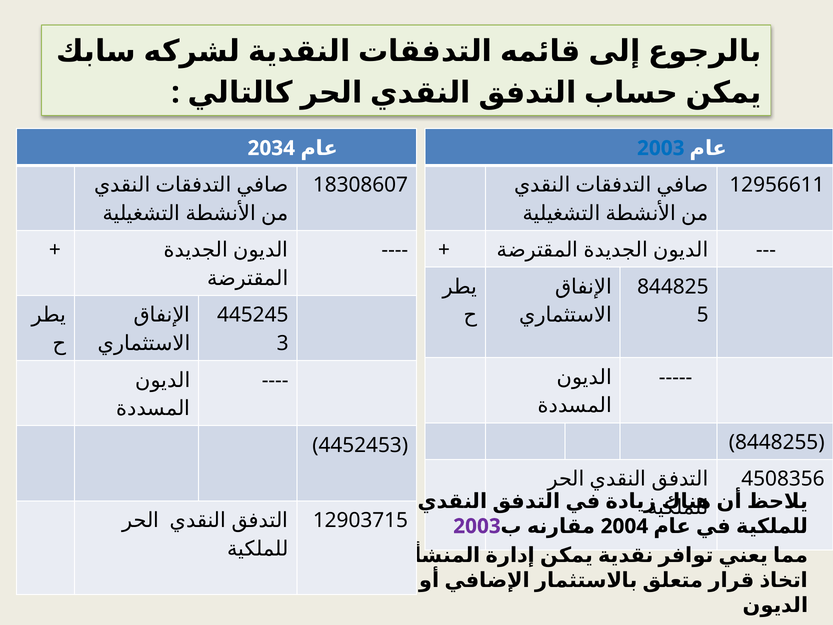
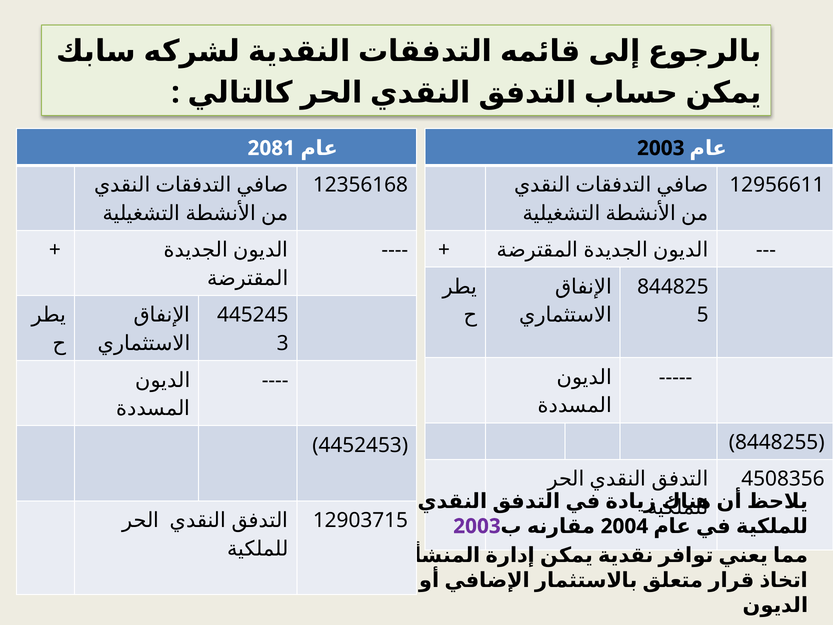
2034: 2034 -> 2081 (271, 148)
2003 colour: blue -> black (661, 148)
18308607: 18308607 -> 12356168 (360, 185)
